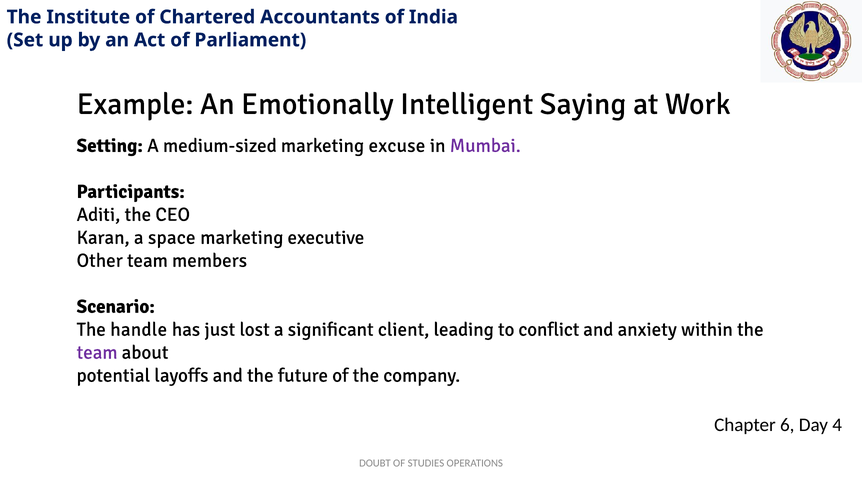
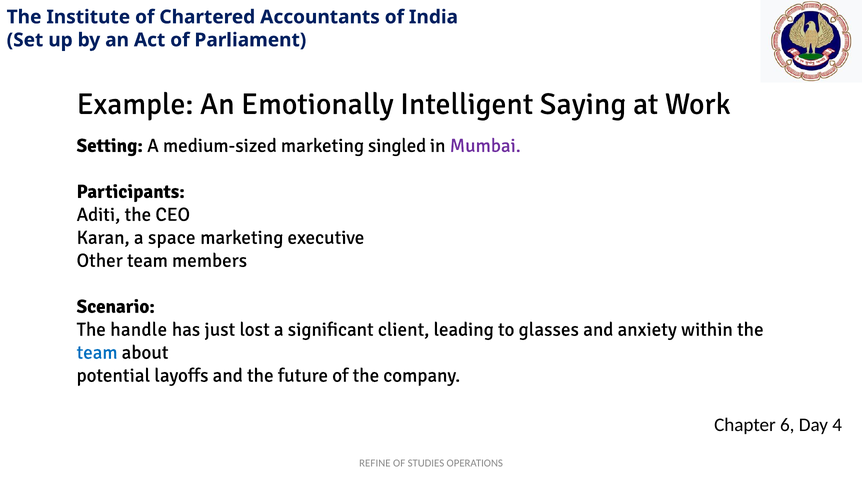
excuse: excuse -> singled (397, 146)
conflict: conflict -> glasses (549, 329)
team colour: purple -> blue (97, 352)
DOUBT: DOUBT -> REFINE (375, 463)
